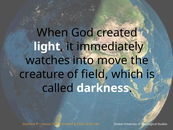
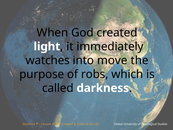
creature: creature -> purpose (42, 74)
field: field -> robs (95, 74)
